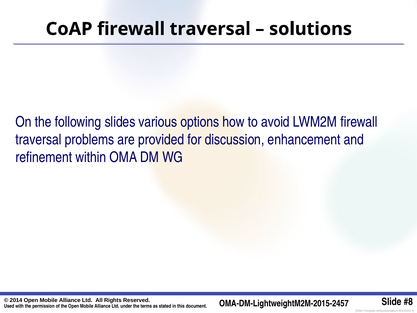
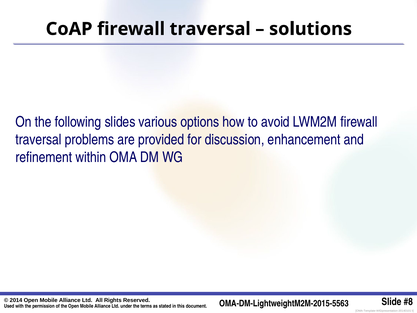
OMA-DM-LightweightM2M-2015-2457: OMA-DM-LightweightM2M-2015-2457 -> OMA-DM-LightweightM2M-2015-5563 (284, 304)
